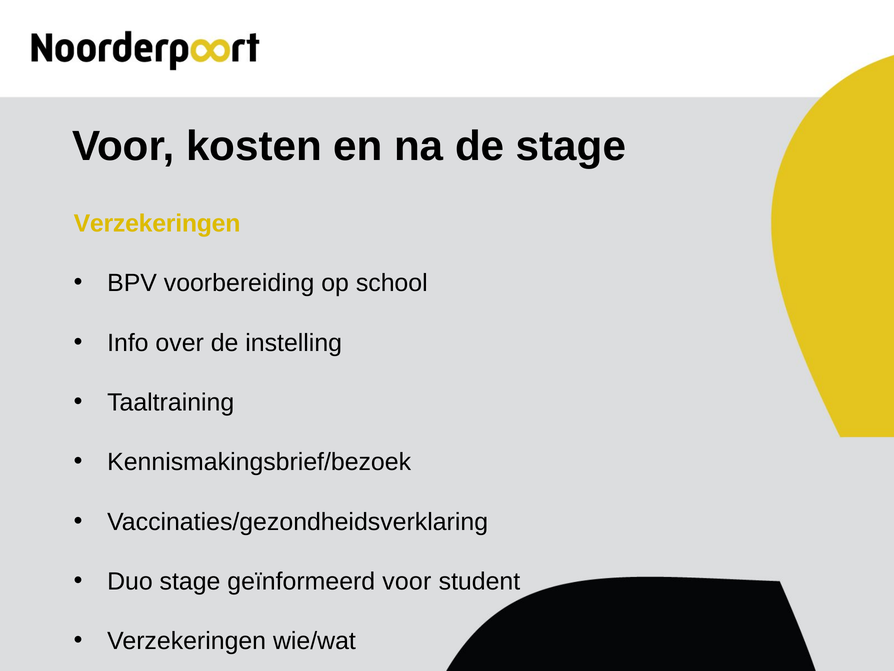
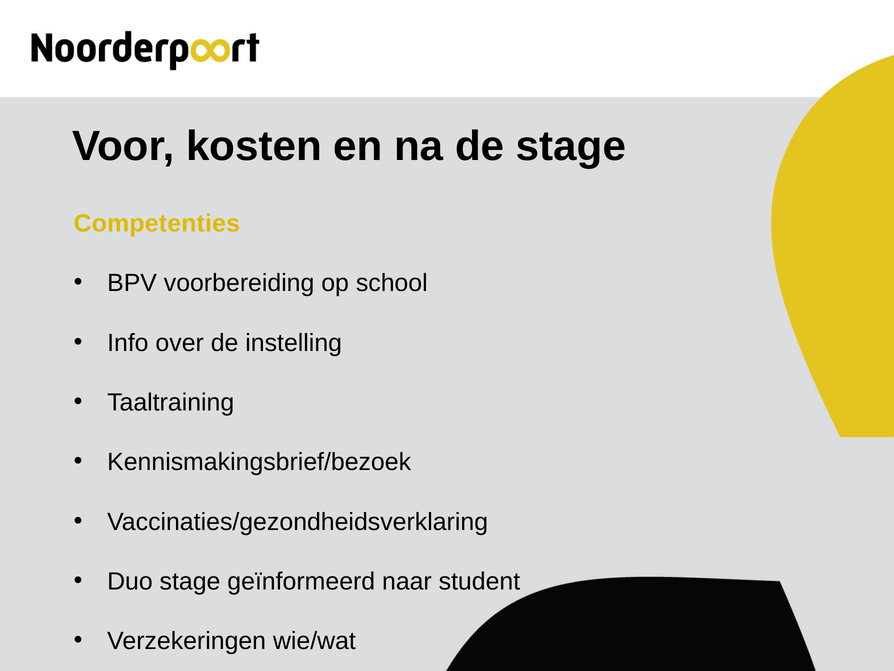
Verzekeringen: Verzekeringen -> Competenties (157, 223)
geïnformeerd voor: voor -> naar (407, 581)
